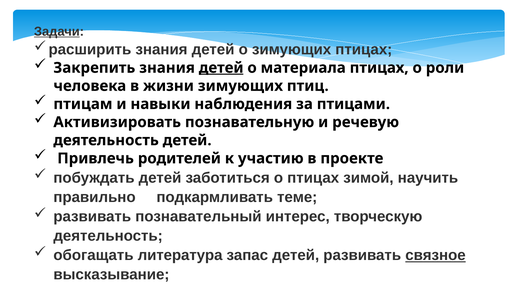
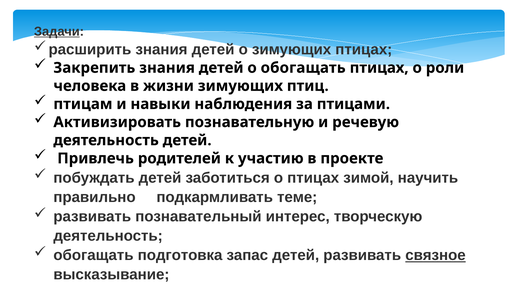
детей underline: present -> none (221, 68)
о материала: материала -> обогащать (303, 68)
литература: литература -> подготовка (180, 255)
